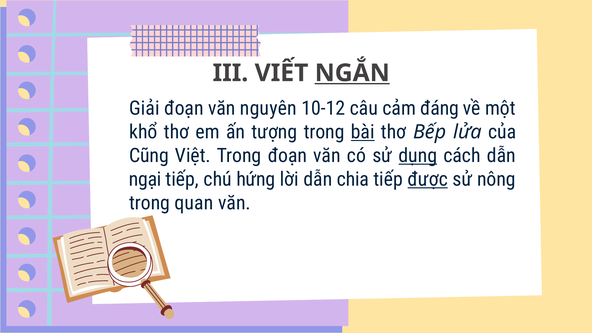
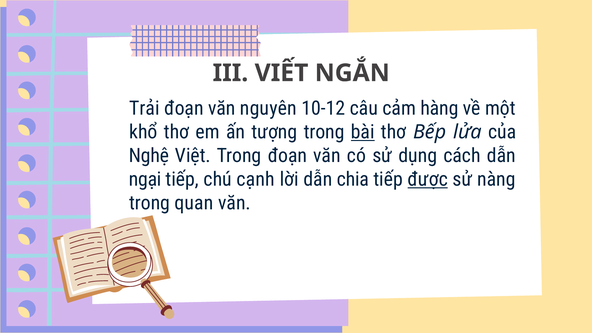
NGẮN underline: present -> none (352, 73)
Giải: Giải -> Trải (144, 108)
đáng: đáng -> hàng (439, 108)
Cũng: Cũng -> Nghệ (149, 156)
dụng underline: present -> none (418, 156)
hứng: hứng -> cạnh (256, 179)
nông: nông -> nàng (496, 179)
